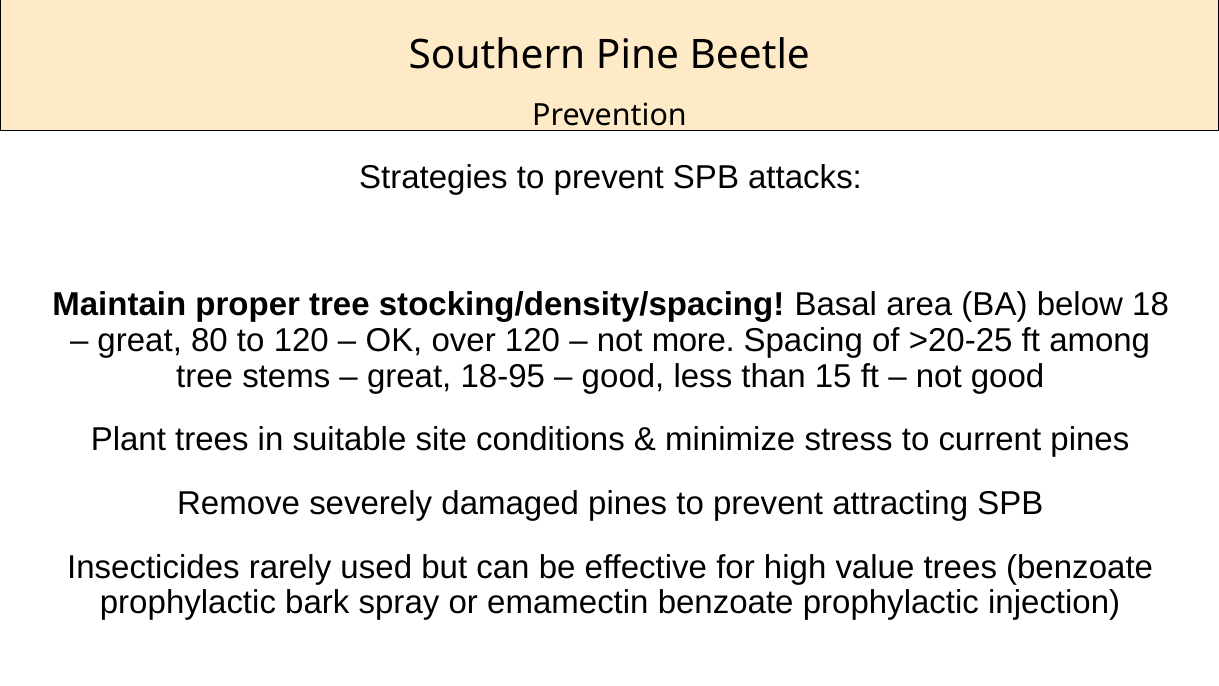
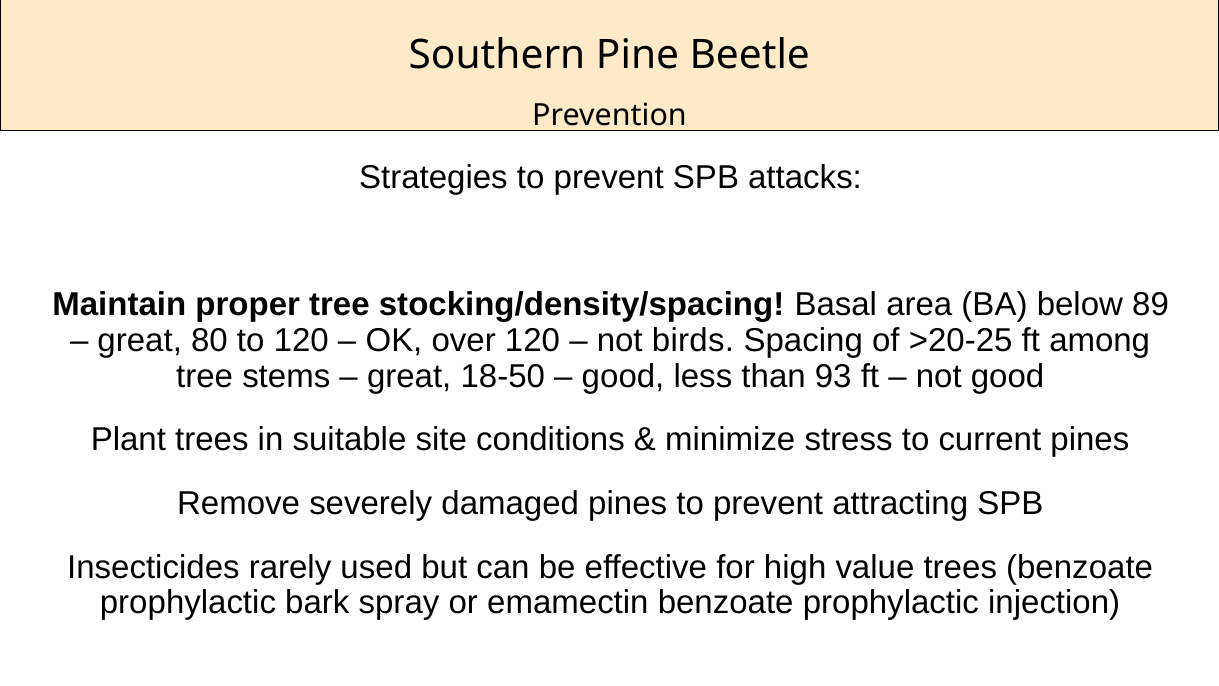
18: 18 -> 89 (1151, 305)
more: more -> birds (693, 340)
18-95: 18-95 -> 18-50 (503, 376)
15: 15 -> 93 (833, 376)
